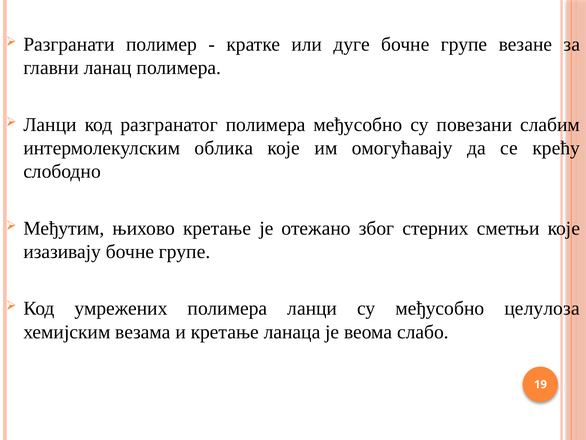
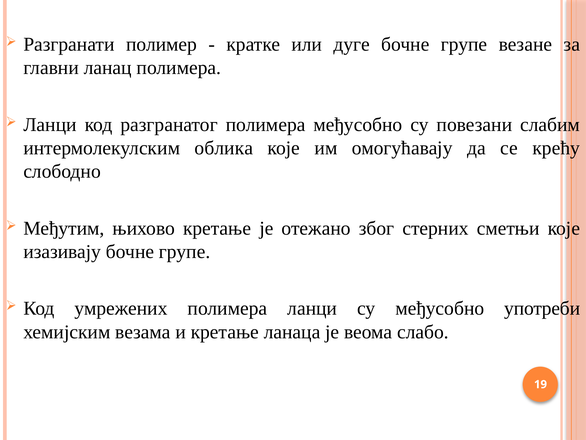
целулоза: целулоза -> употреби (542, 308)
